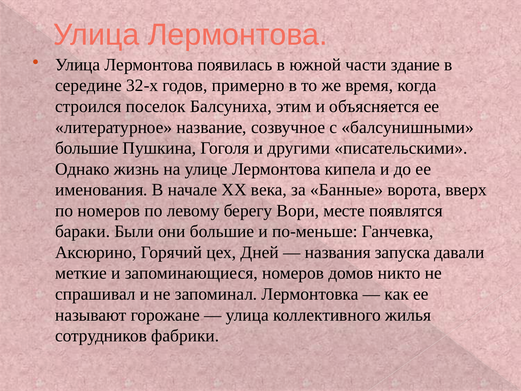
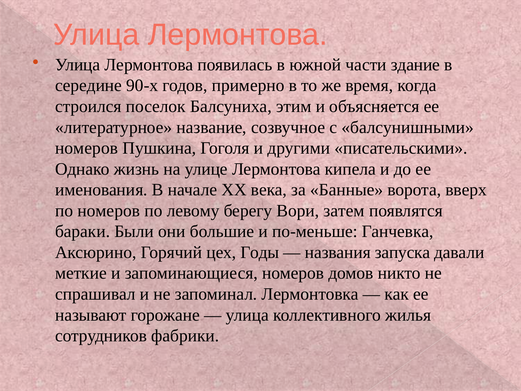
32-х: 32-х -> 90-х (142, 86)
большие: большие -> номеров (87, 148)
месте: месте -> затем (344, 211)
Дней: Дней -> Годы (260, 252)
